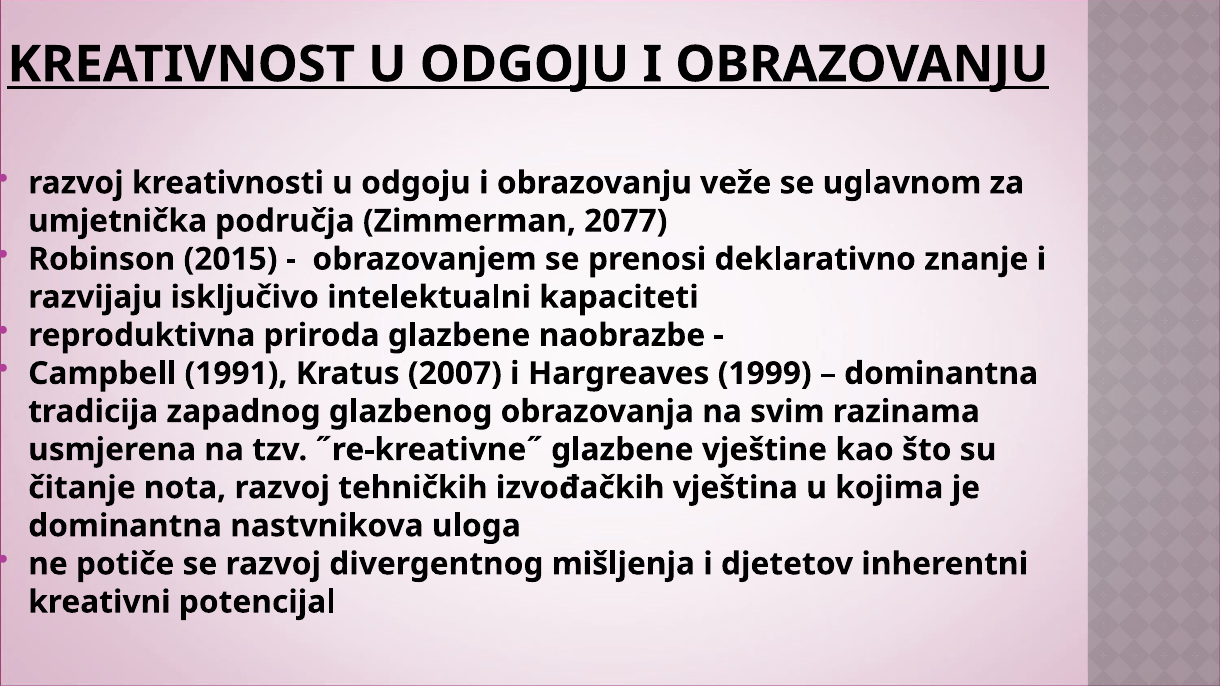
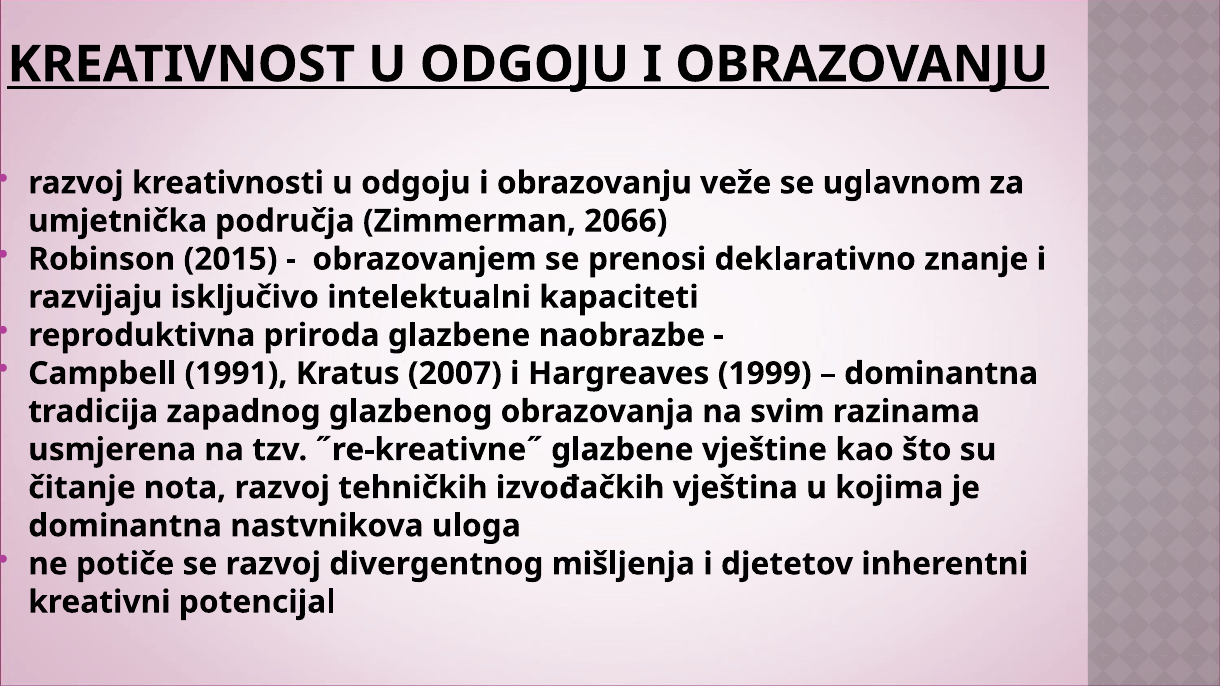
2077: 2077 -> 2066 (626, 221)
